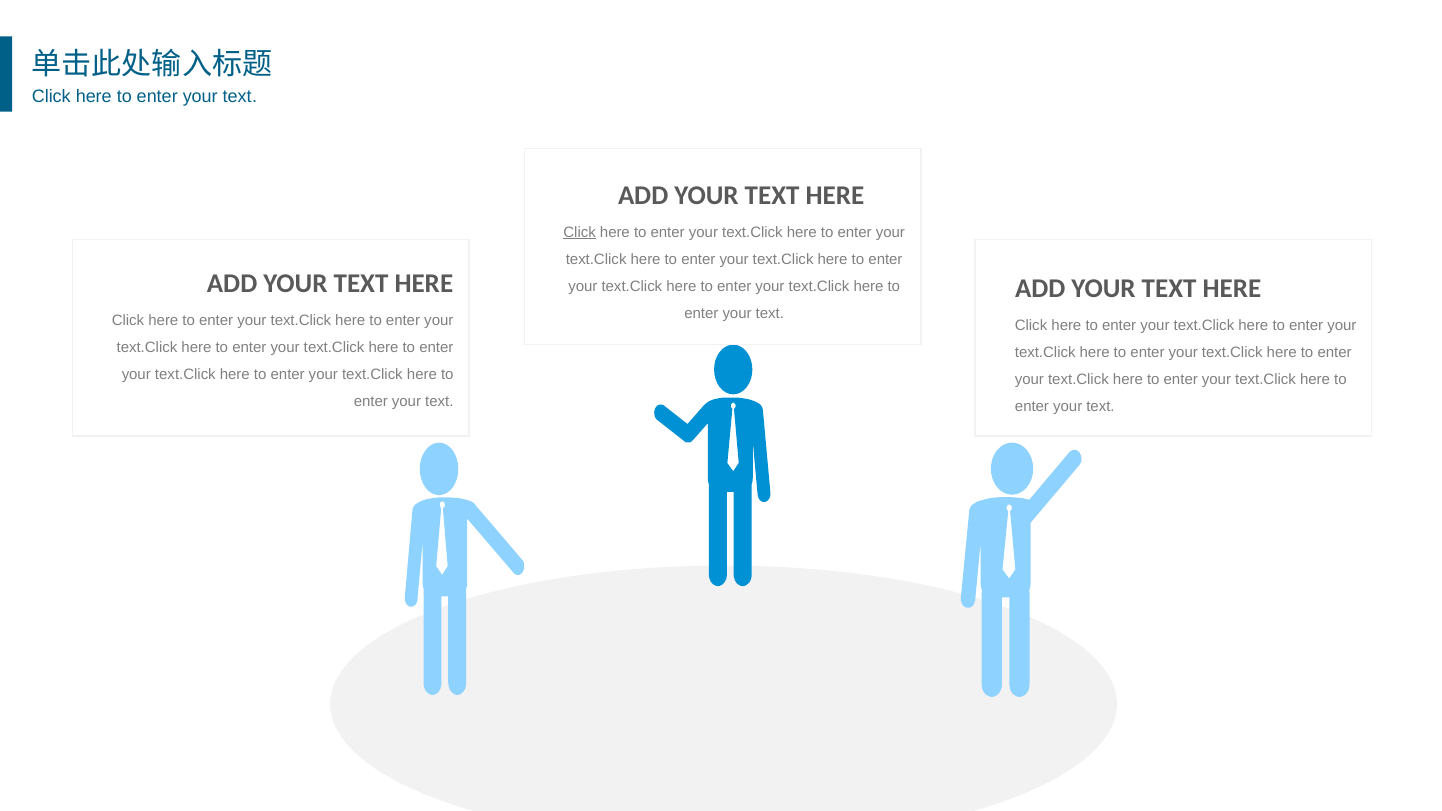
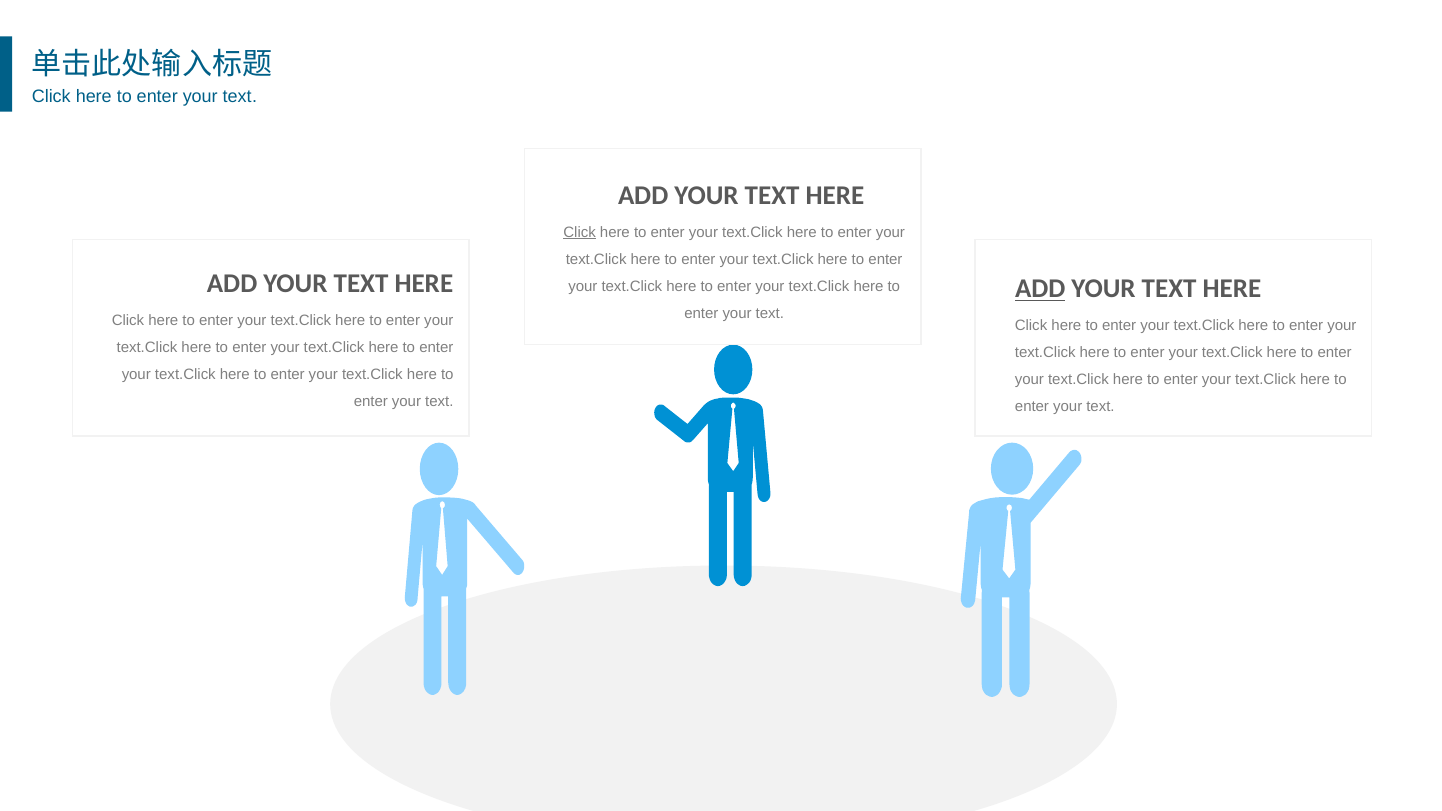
ADD underline: none -> present (1040, 289)
